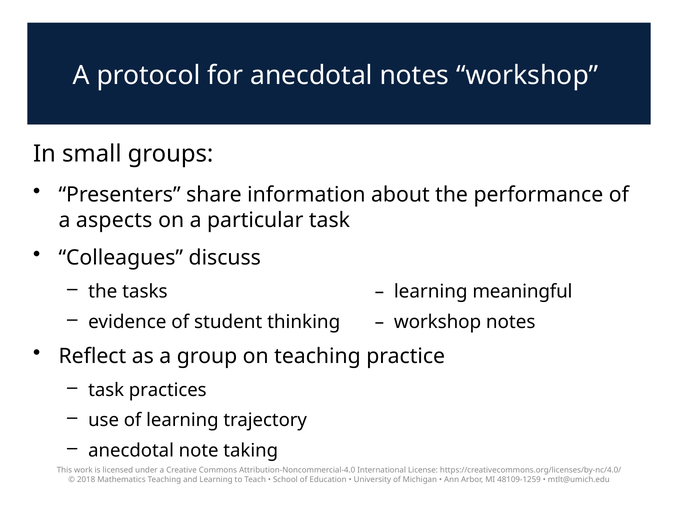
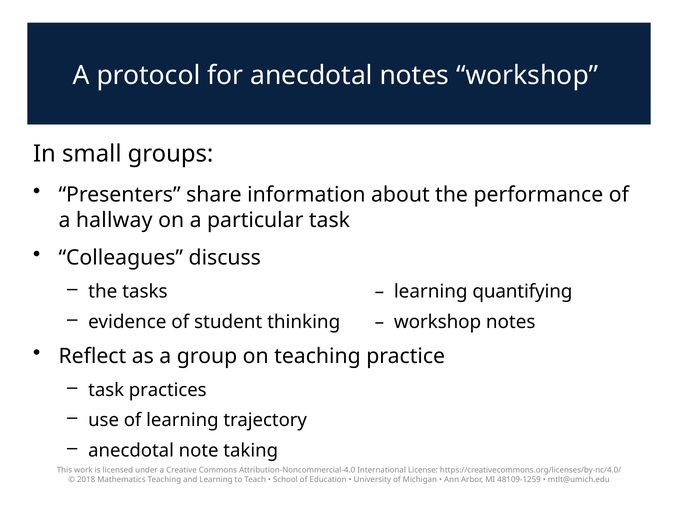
aspects: aspects -> hallway (114, 221)
meaningful: meaningful -> quantifying (522, 292)
